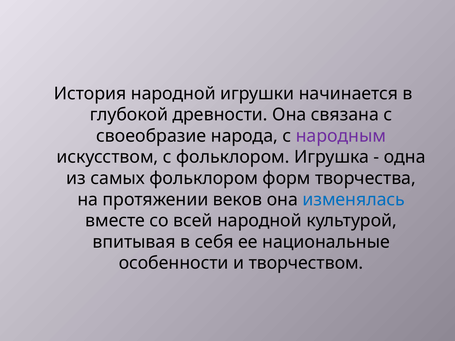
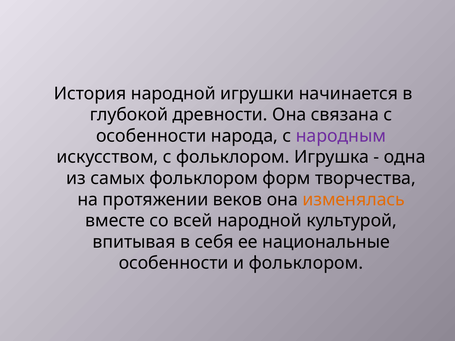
своеобразие: своеобразие -> особенности (151, 136)
изменялась colour: blue -> orange (354, 200)
и творчеством: творчеством -> фольклором (306, 263)
